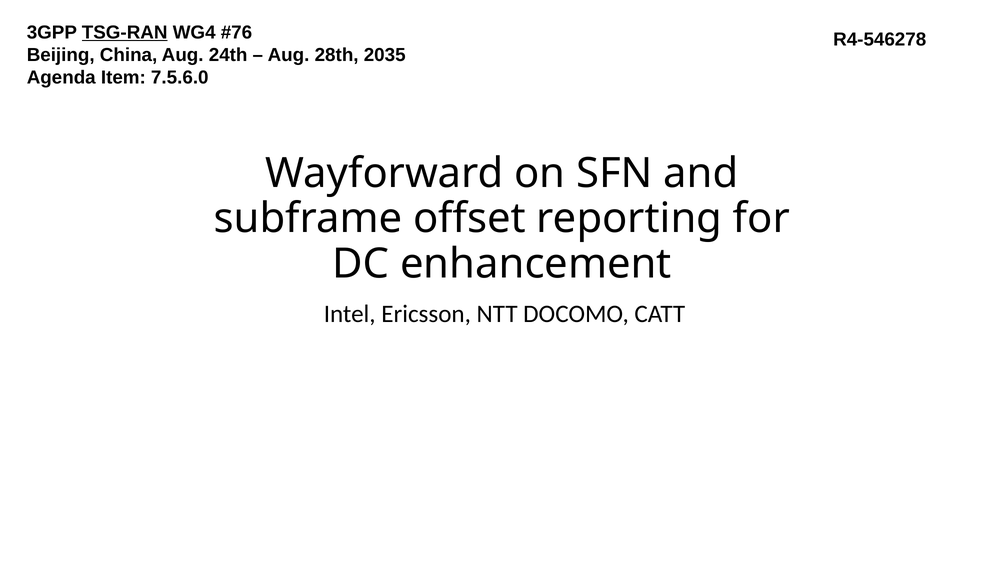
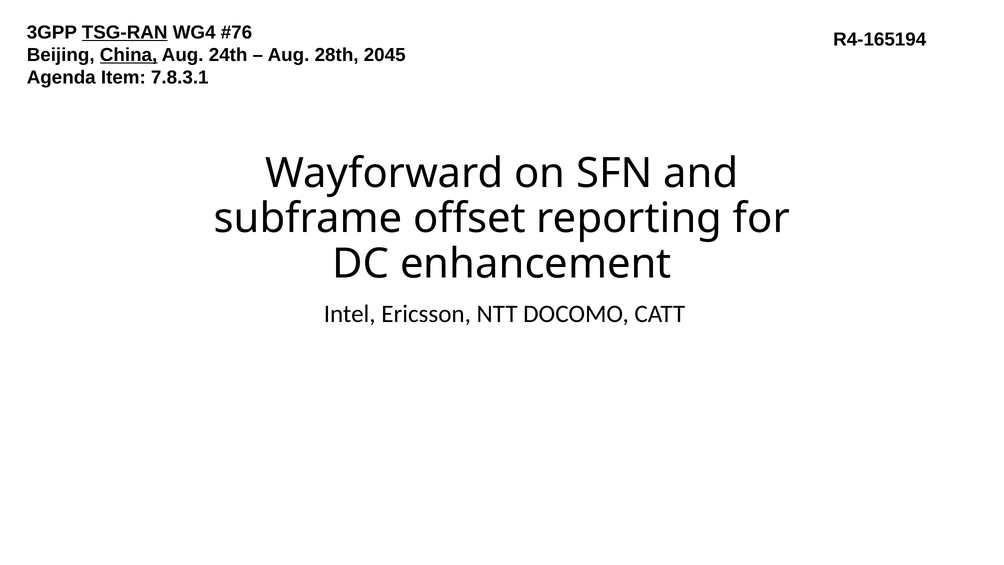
R4-546278: R4-546278 -> R4-165194 (880, 40)
China underline: none -> present (129, 55)
2035: 2035 -> 2045 (385, 55)
7.5.6.0: 7.5.6.0 -> 7.8.3.1 (180, 78)
